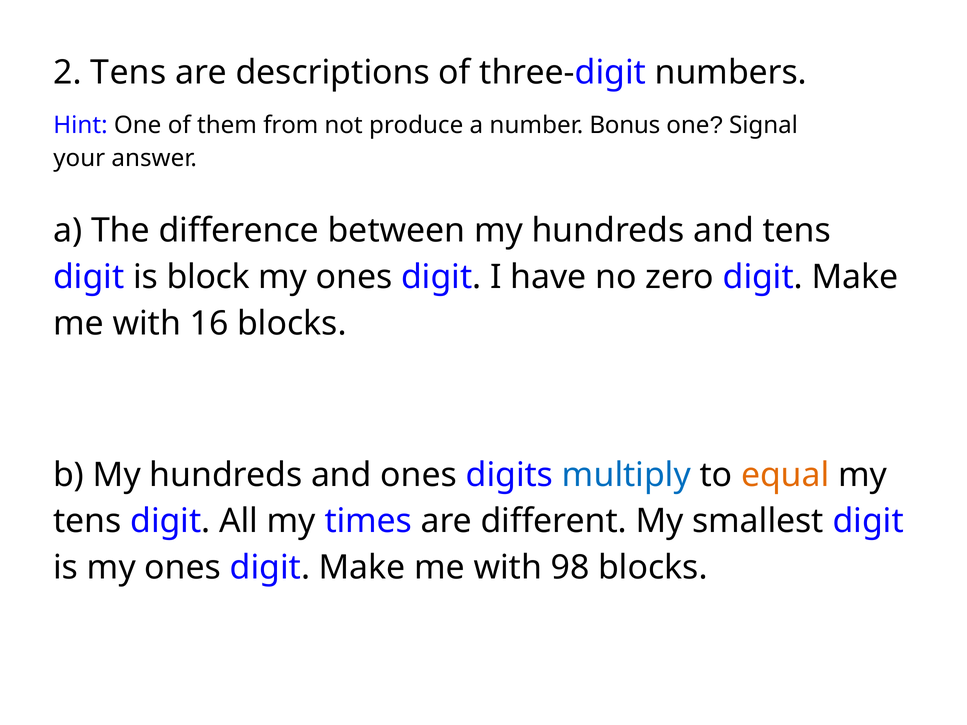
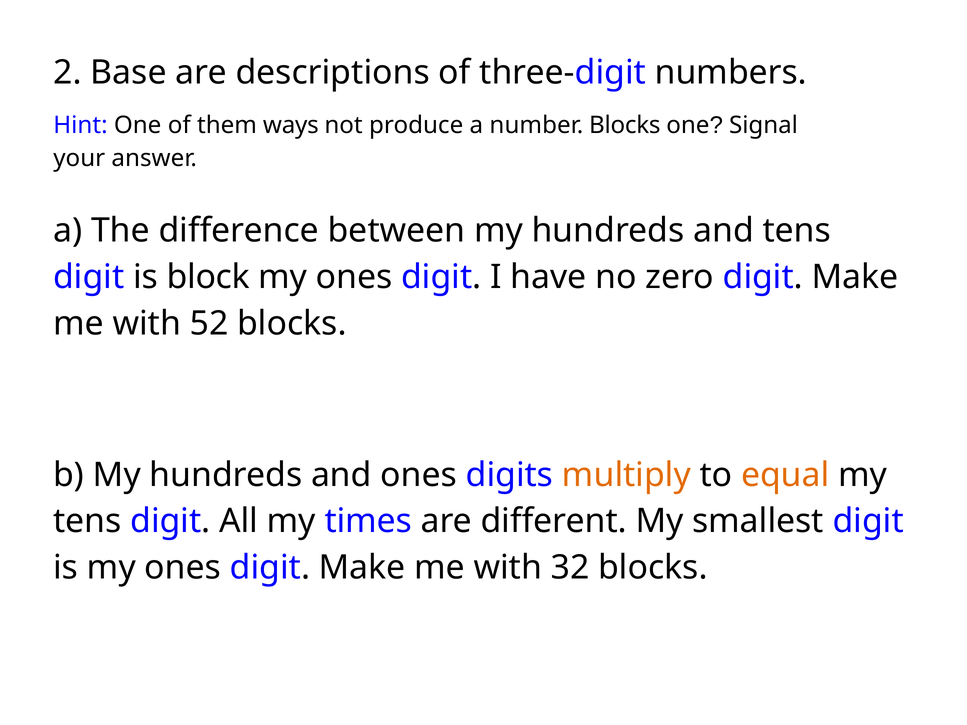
2 Tens: Tens -> Base (129, 73)
from: from -> ways (291, 125)
number Bonus: Bonus -> Blocks (625, 125)
16: 16 -> 52 (209, 324)
multiply colour: blue -> orange (626, 475)
98: 98 -> 32 (570, 568)
